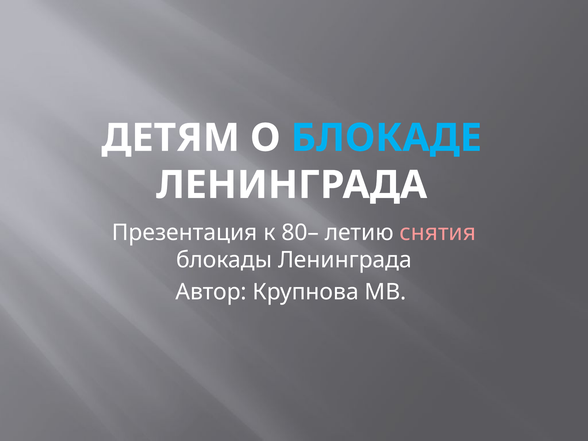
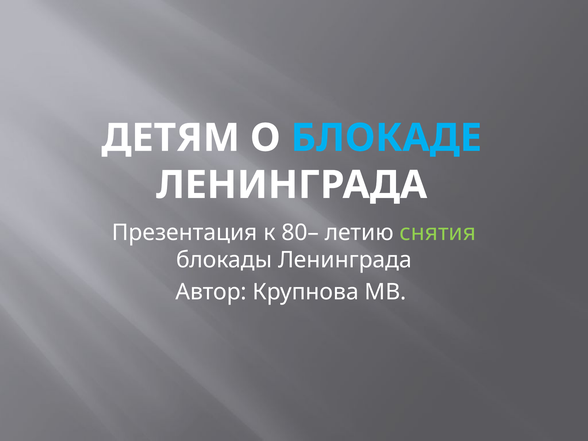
снятия colour: pink -> light green (438, 232)
